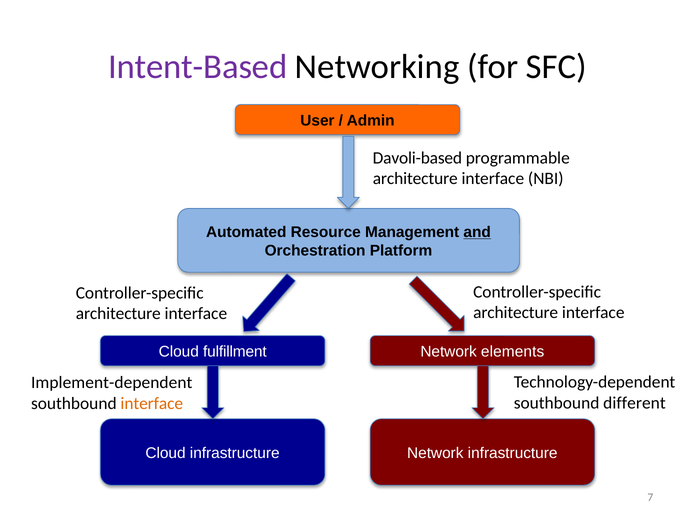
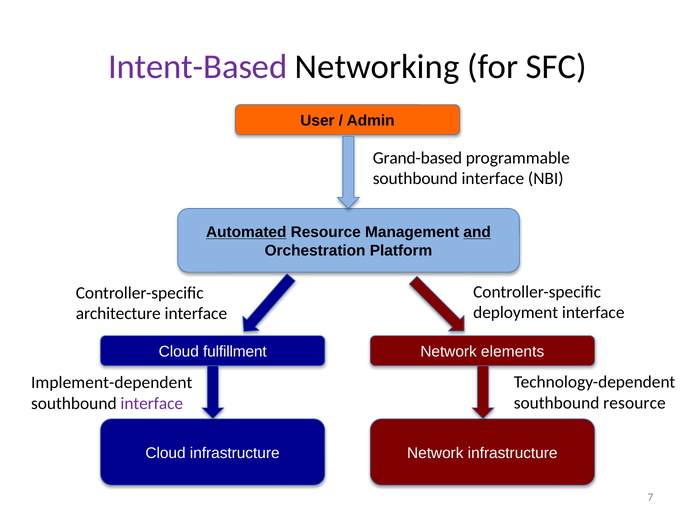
Davoli-based: Davoli-based -> Grand-based (417, 158)
architecture: architecture -> southbound (415, 179)
Automated underline: none -> present (246, 232)
architecture: architecture -> deployment (516, 313)
southbound different: different -> resource (634, 403)
interface colour: orange -> purple (152, 404)
